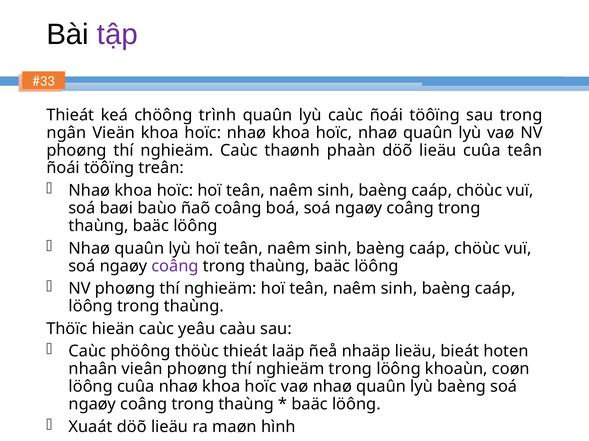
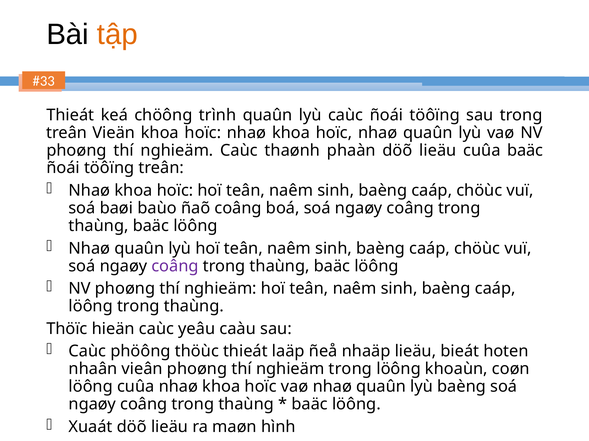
tập colour: purple -> orange (117, 35)
ngân: ngân -> treân (67, 133)
cuûa teân: teân -> baäc (525, 151)
